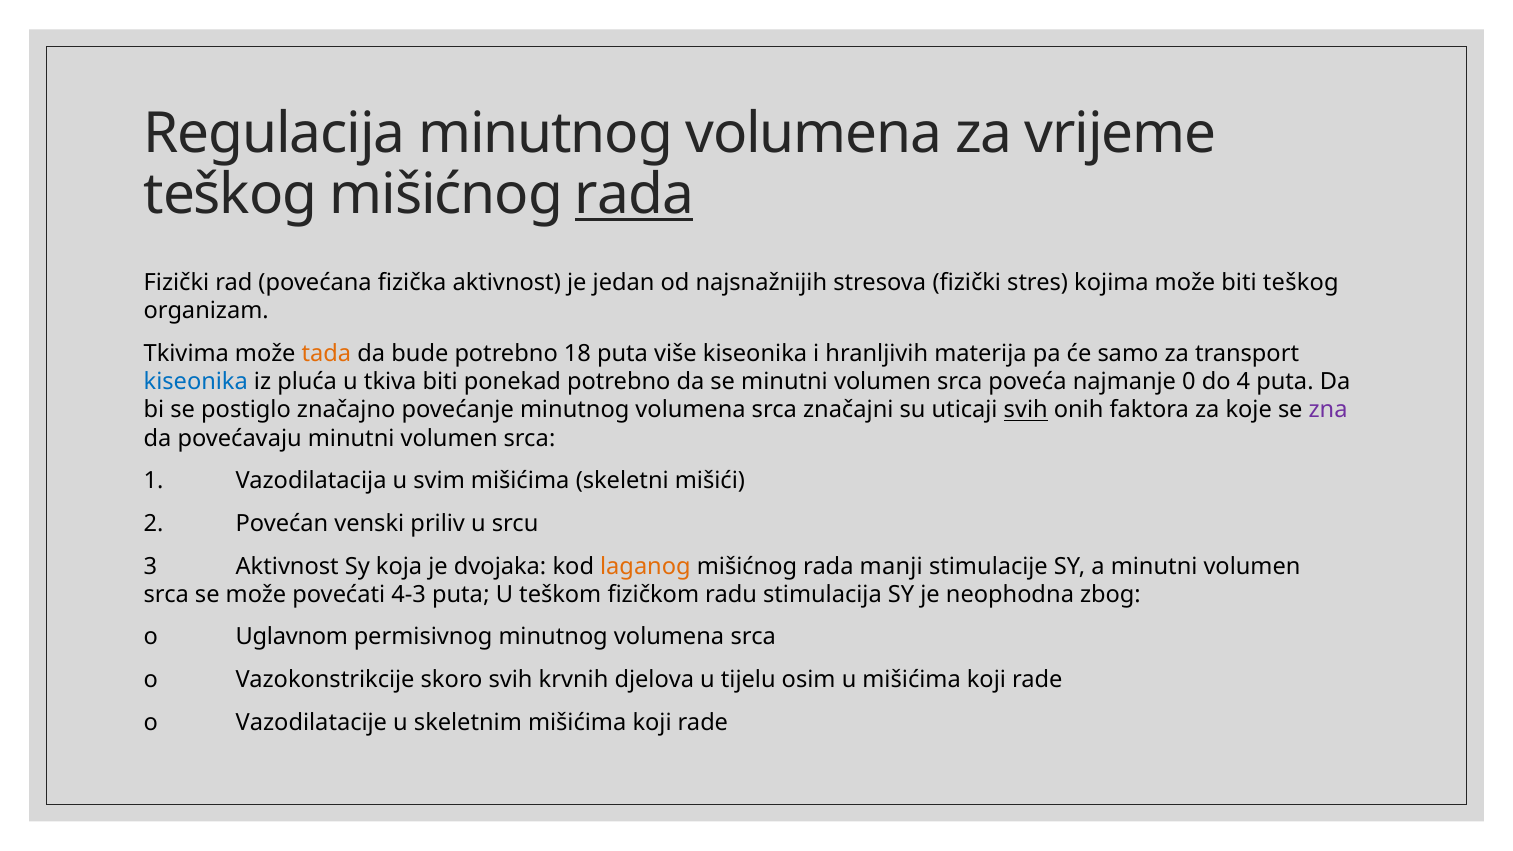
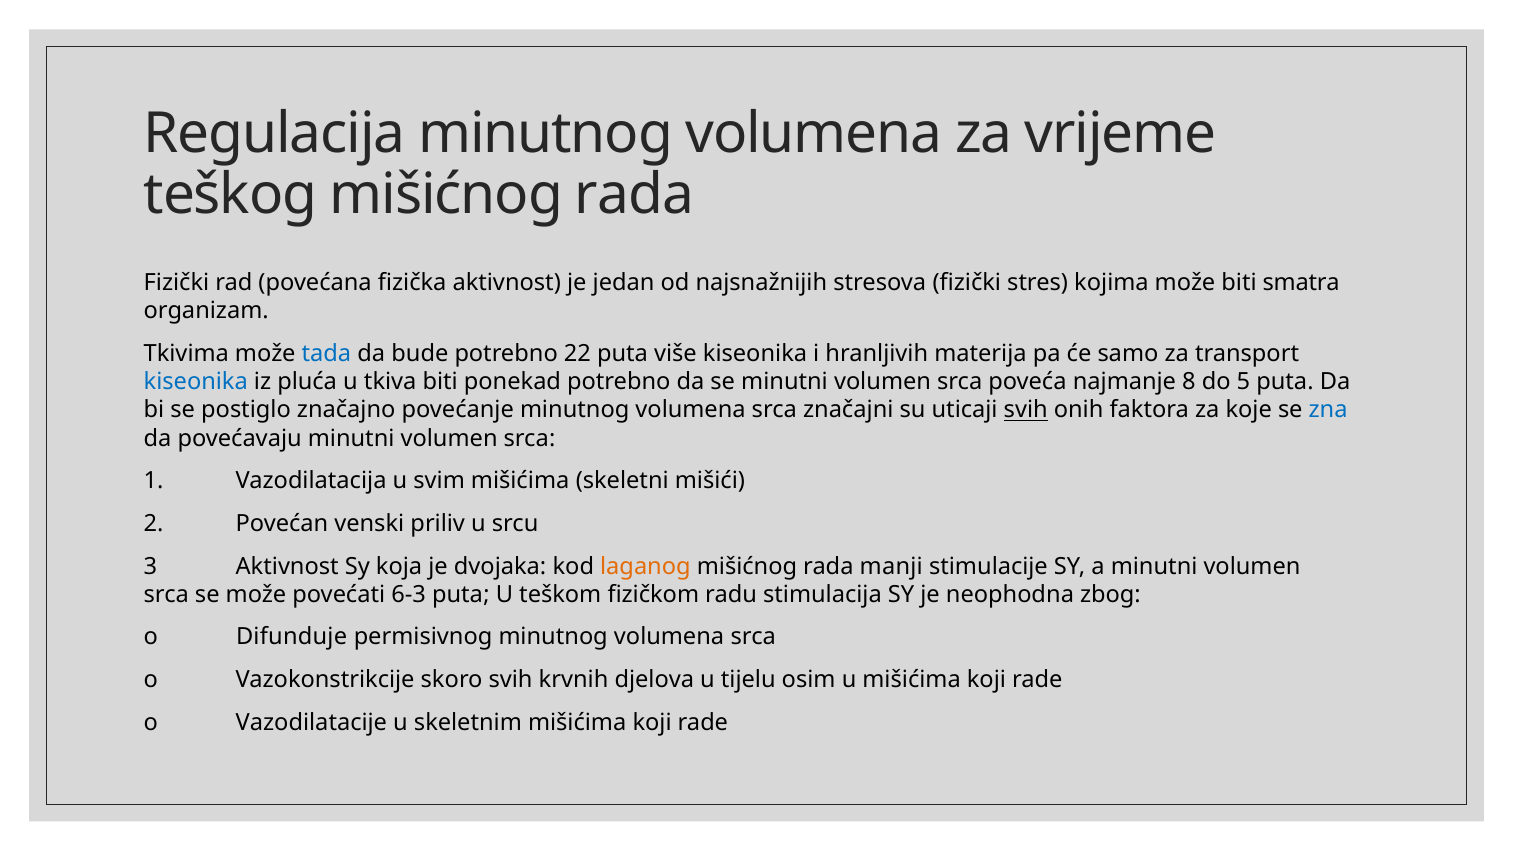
rada underline: present -> none (634, 195)
biti teškog: teškog -> smatra (1301, 282)
tada colour: orange -> blue (326, 353)
18: 18 -> 22 (577, 353)
0: 0 -> 8 (1189, 382)
4: 4 -> 5 (1243, 382)
zna colour: purple -> blue (1328, 410)
4-3: 4-3 -> 6-3 (409, 595)
Uglavnom: Uglavnom -> Difunduje (292, 637)
